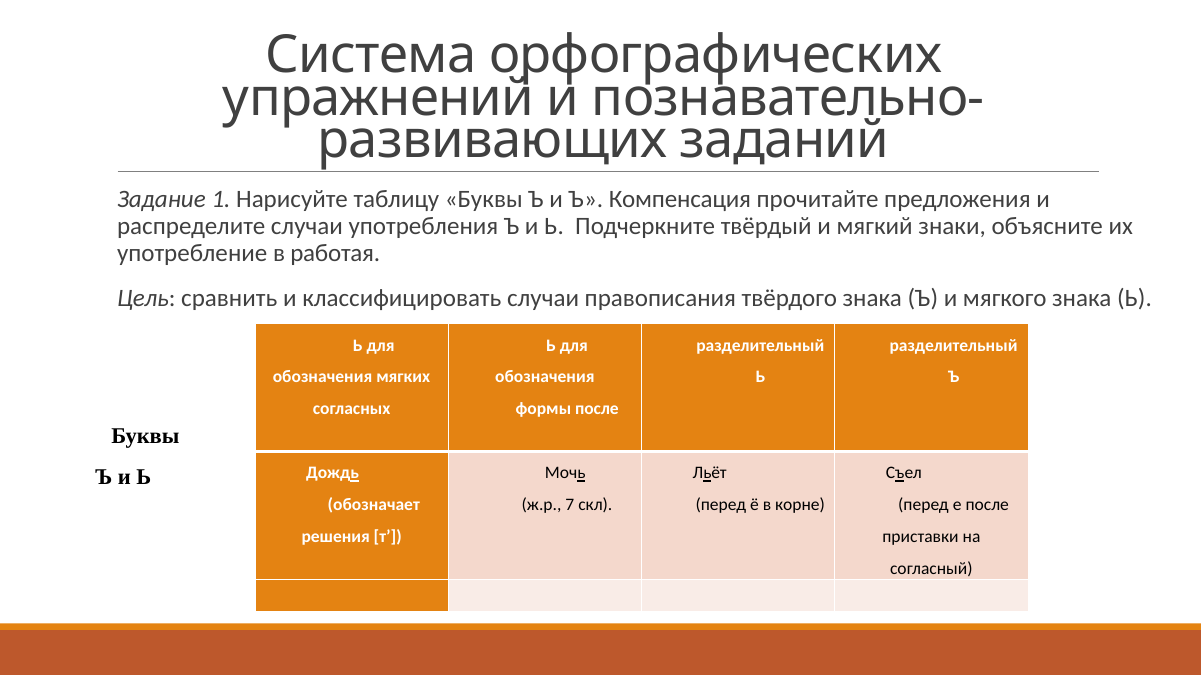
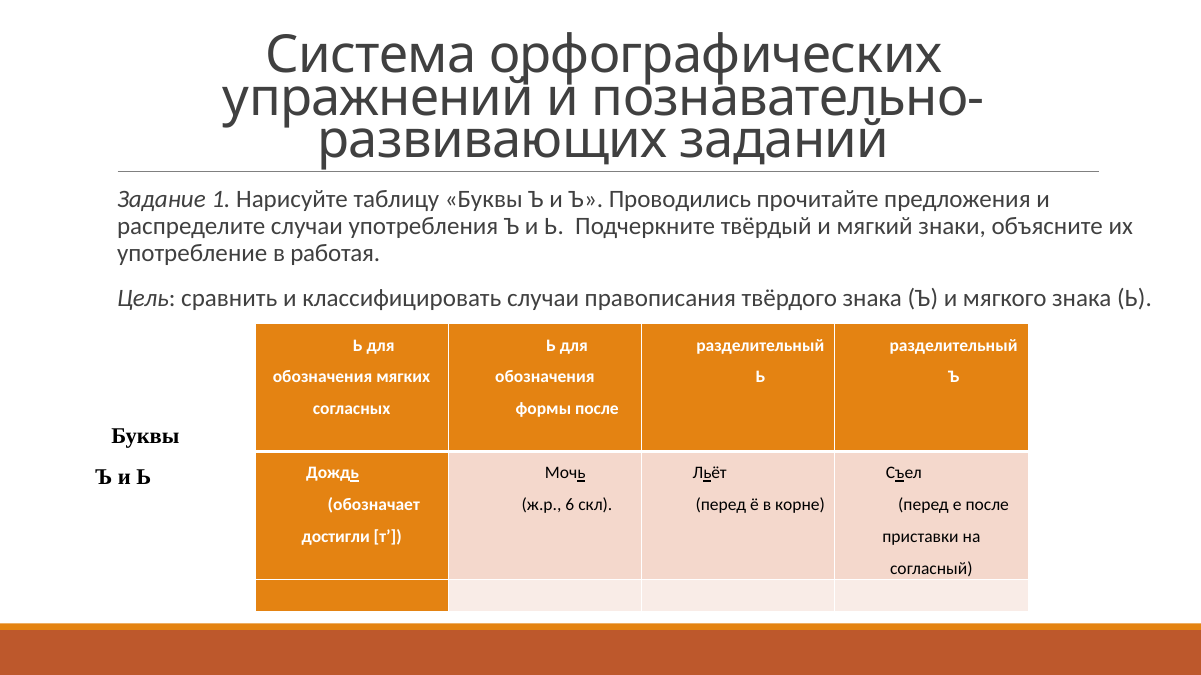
Компенсация: Компенсация -> Проводились (680, 200)
7: 7 -> 6 (570, 505)
решения: решения -> достигли (336, 537)
